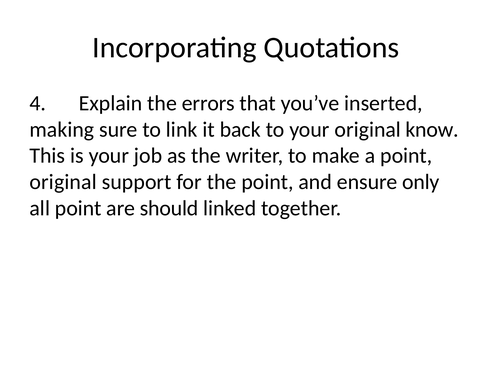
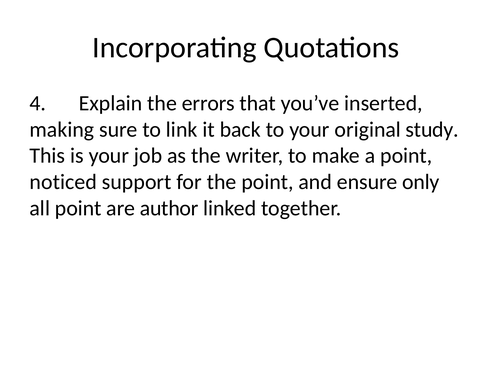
know: know -> study (432, 129)
original: original -> noticed (63, 182)
should: should -> author (169, 208)
